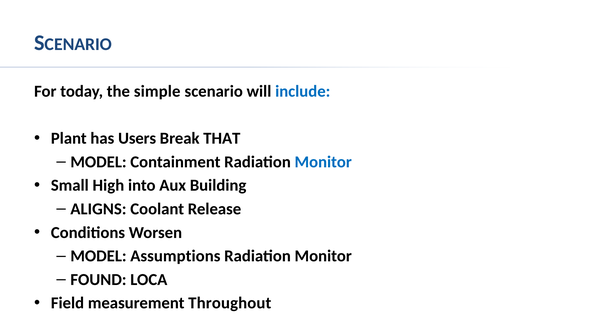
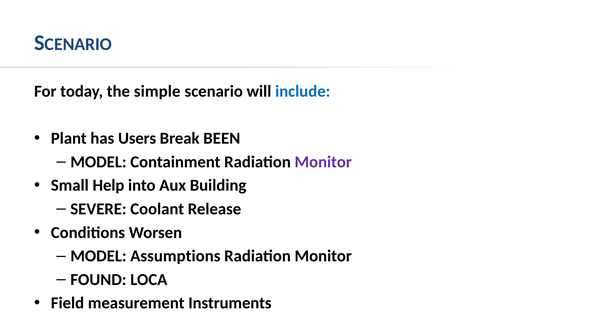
THAT: THAT -> BEEN (222, 138)
Monitor colour: blue -> purple (323, 162)
High: High -> Help (108, 186)
ALIGNS: ALIGNS -> SEVERE (98, 209)
Throughout: Throughout -> Instruments (230, 303)
